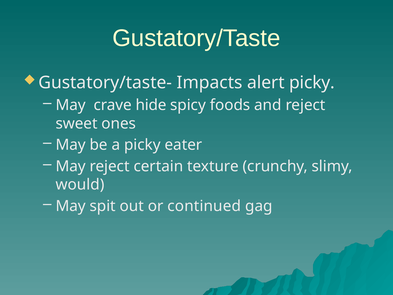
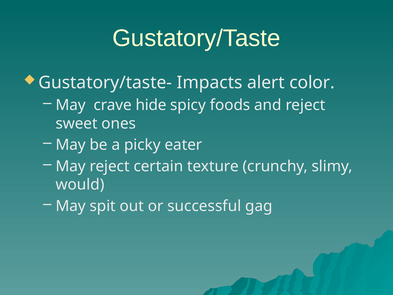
alert picky: picky -> color (312, 82)
continued: continued -> successful (204, 206)
